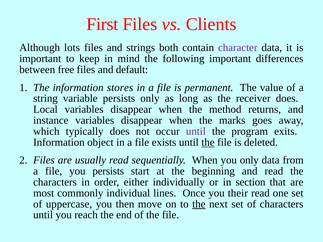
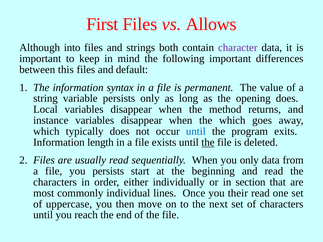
Clients: Clients -> Allows (211, 24)
lots: lots -> into (72, 48)
free: free -> this (66, 70)
stores: stores -> syntax (120, 88)
receiver: receiver -> opening (253, 99)
the marks: marks -> which (232, 121)
until colour: purple -> blue (196, 132)
object: object -> length (100, 142)
the underline: present -> none (199, 204)
